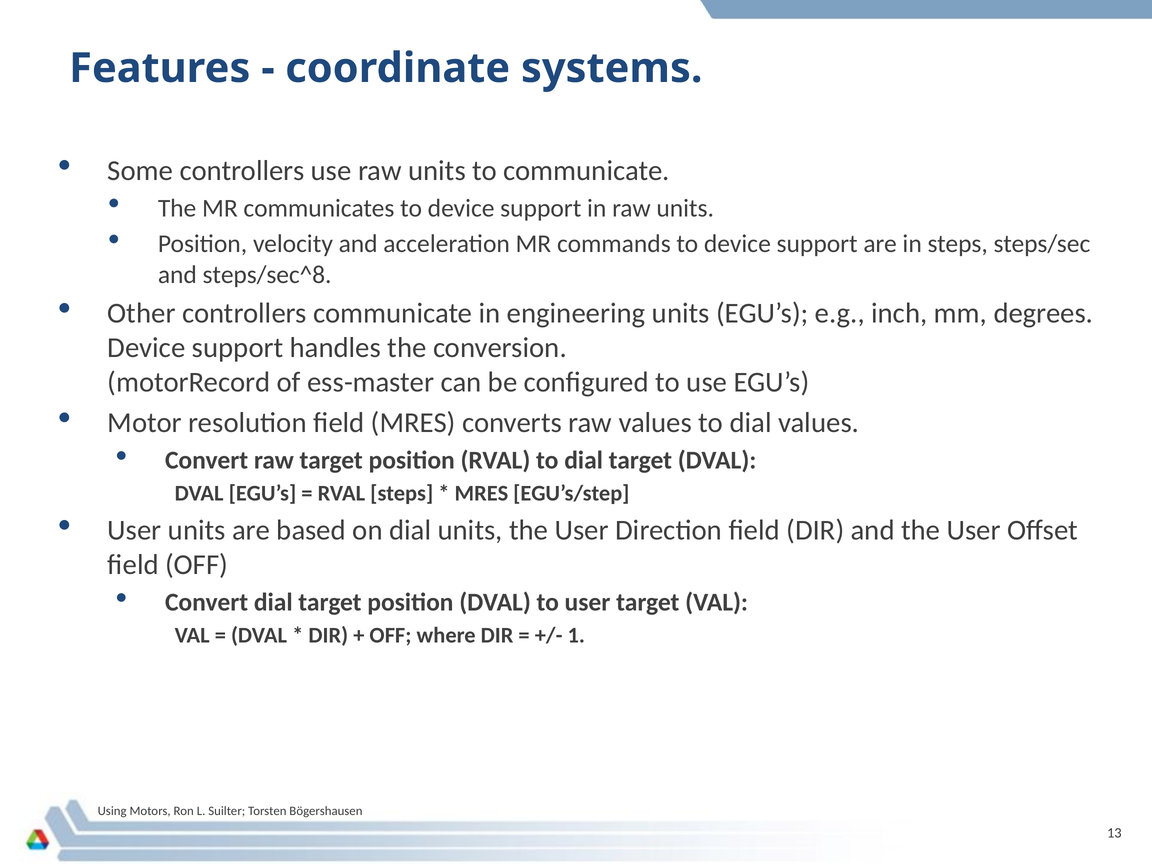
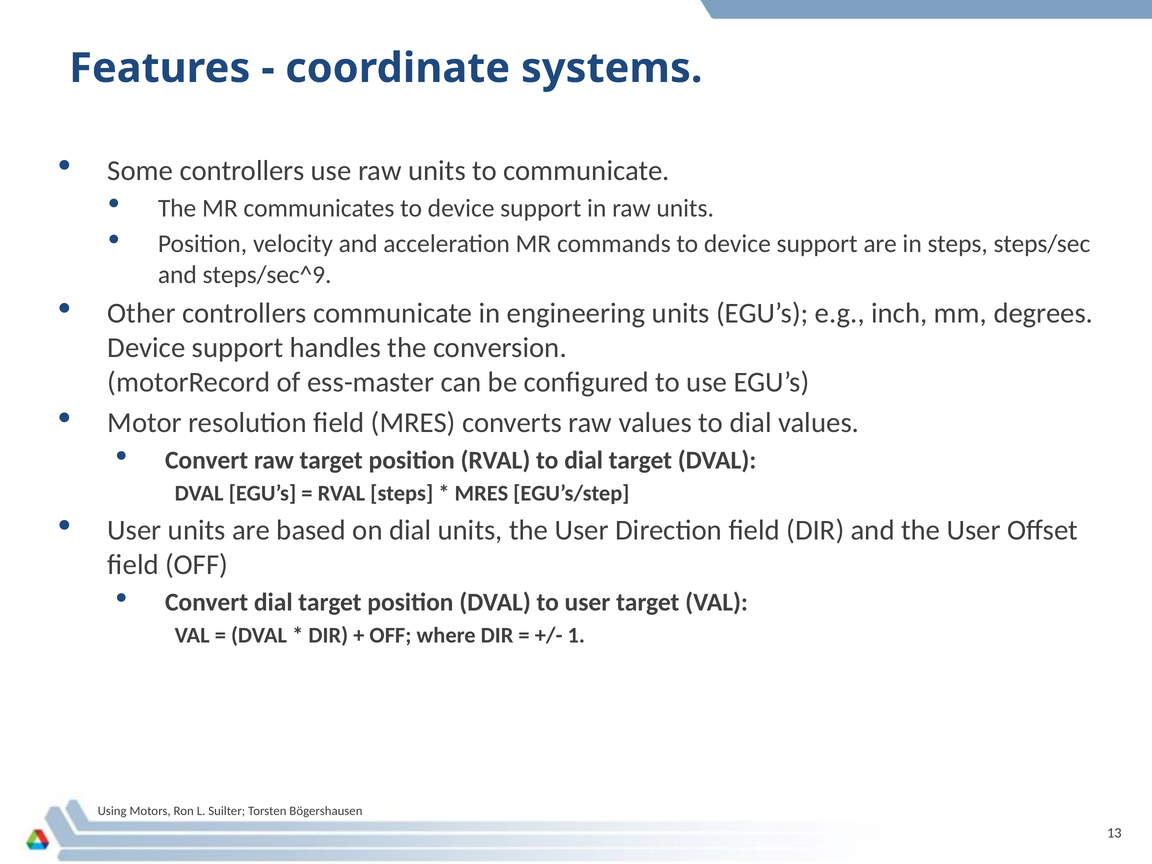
steps/sec^8: steps/sec^8 -> steps/sec^9 (267, 275)
